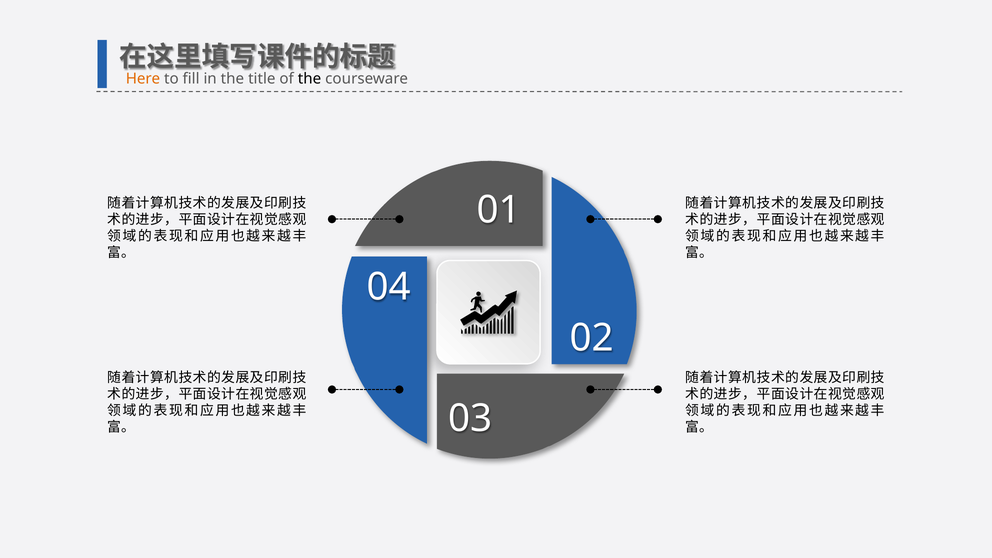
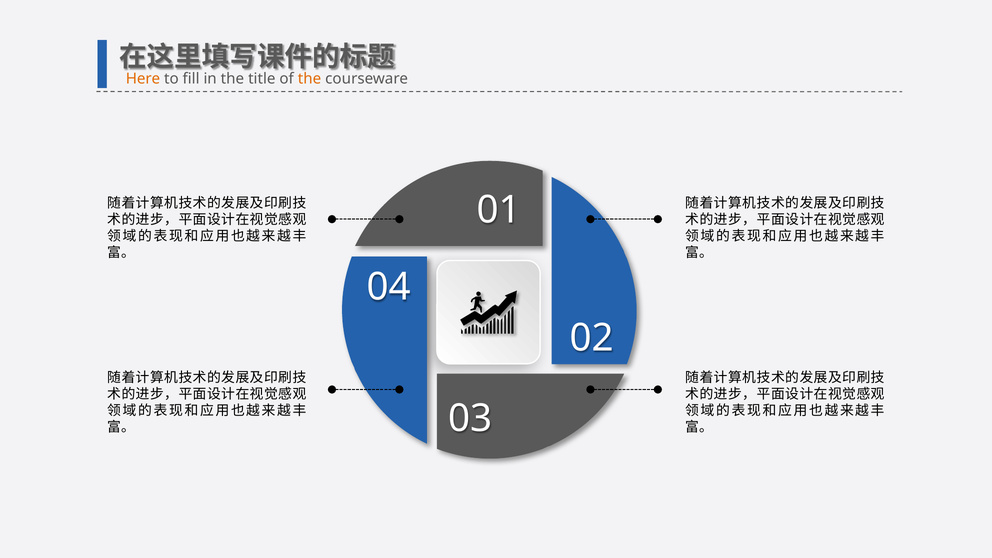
the colour: black -> orange (310, 79)
